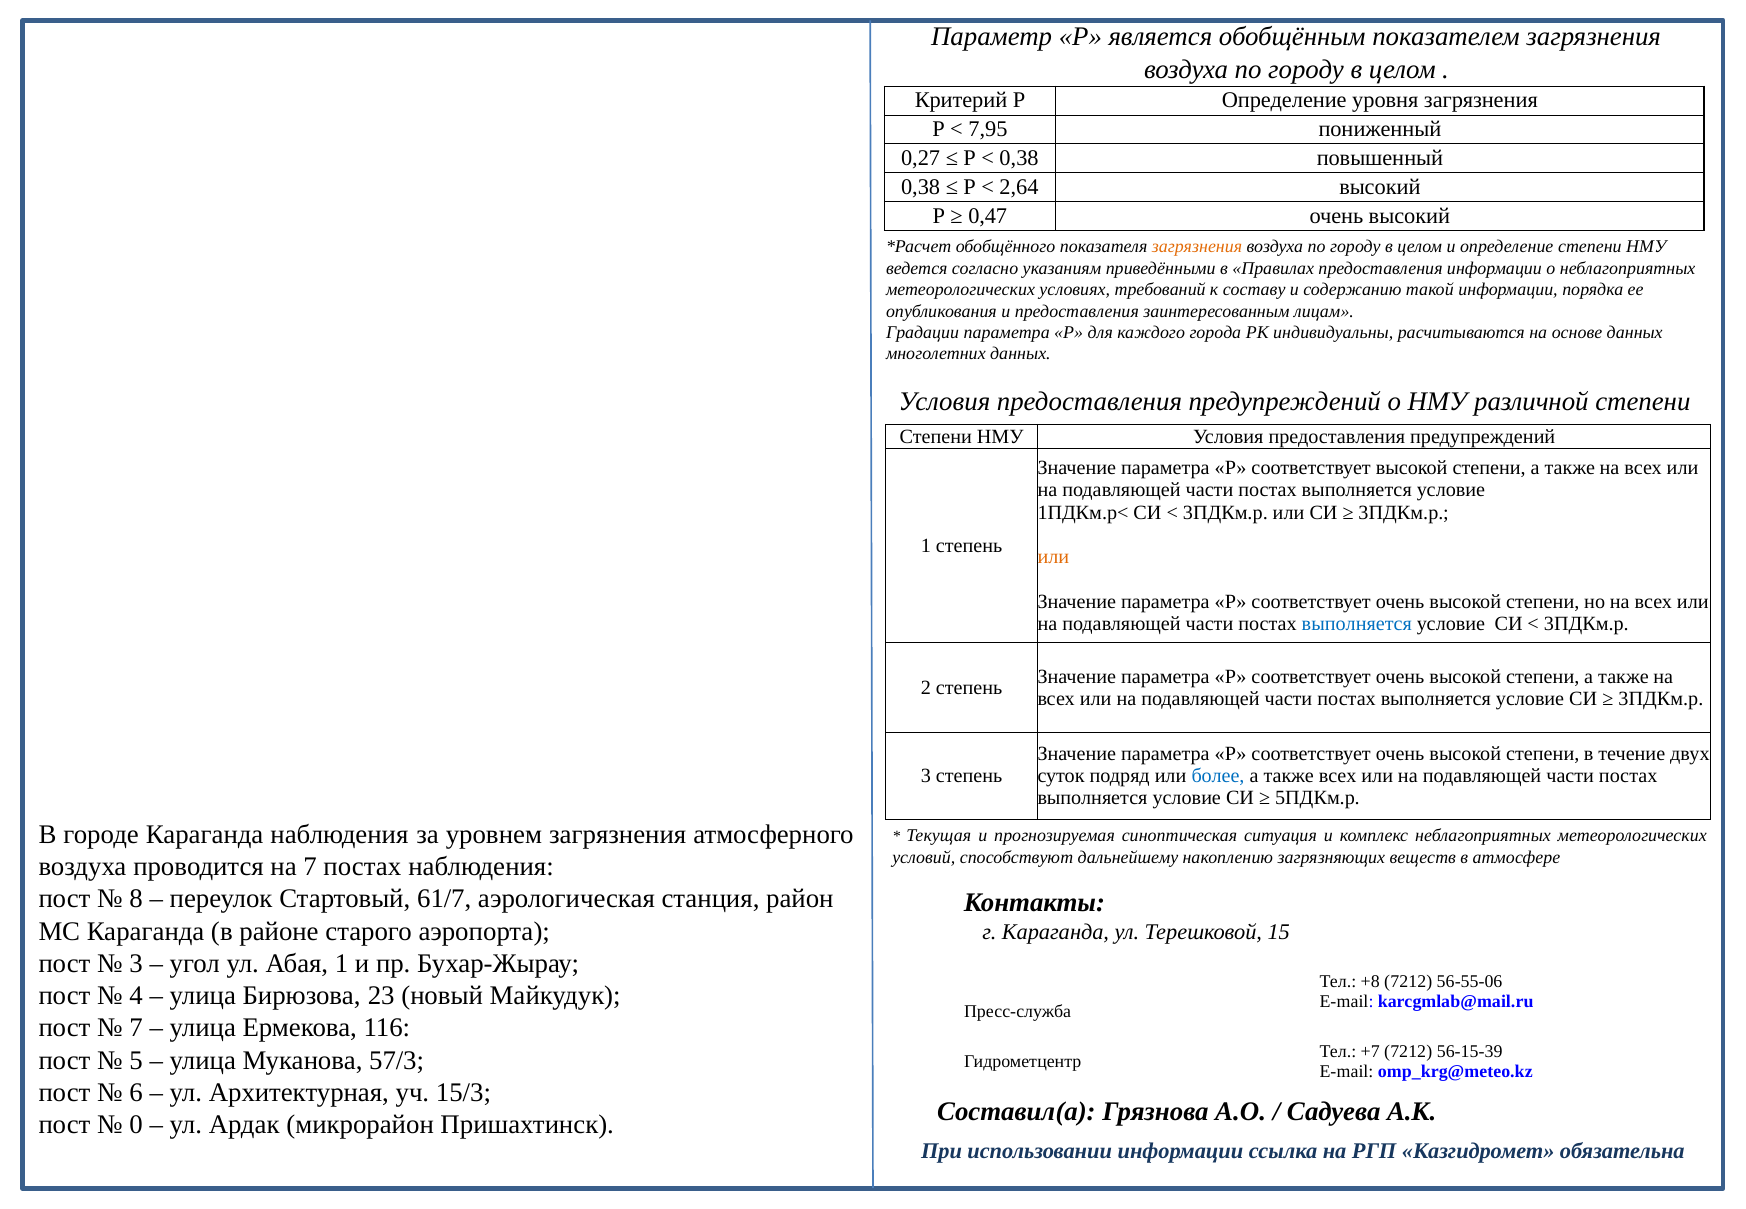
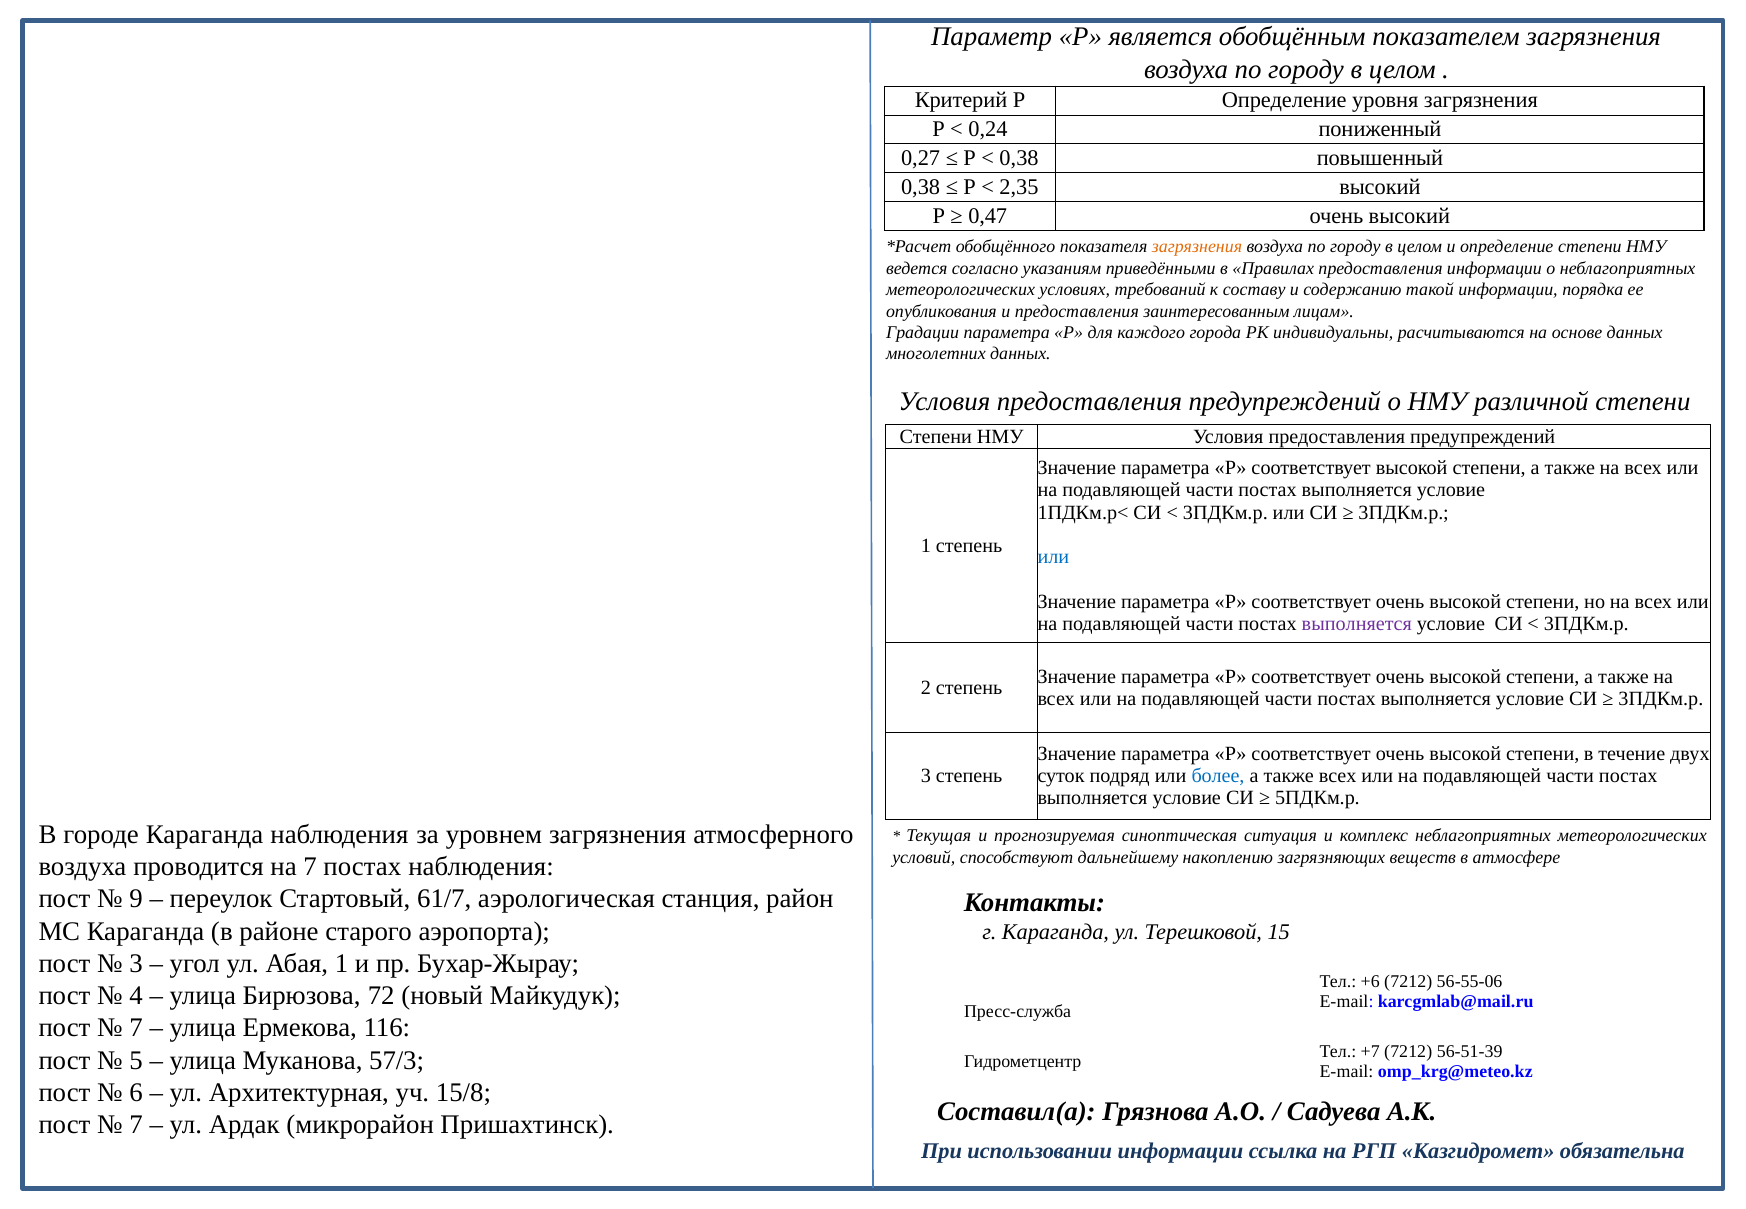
7,95: 7,95 -> 0,24 (988, 129)
2,64: 2,64 -> 2,35 (1019, 187)
или colour: orange -> blue (1053, 557)
выполняется colour: blue -> purple (1357, 624)
8: 8 -> 9 (136, 899)
+8: +8 -> +6 (1370, 982)
23: 23 -> 72 (381, 996)
56-15-39: 56-15-39 -> 56-51-39 (1470, 1051)
15/3: 15/3 -> 15/8 (463, 1092)
0: 0 -> 7 (136, 1125)
